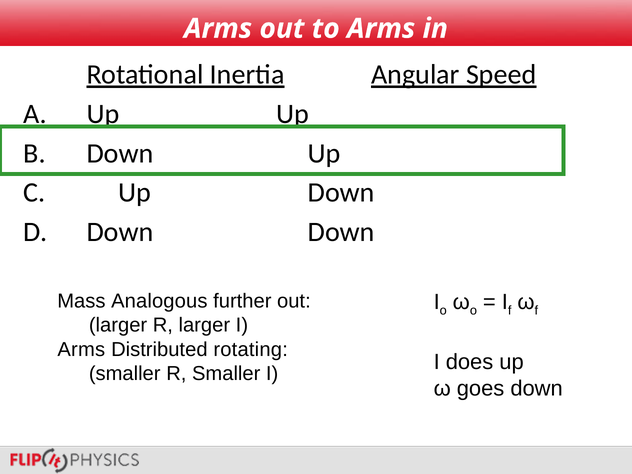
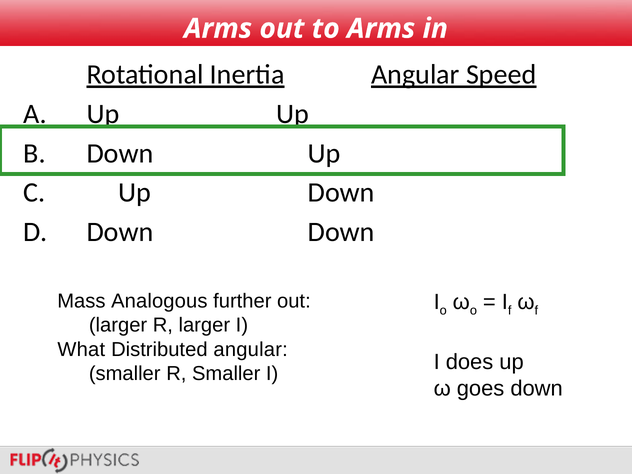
Arms: Arms -> What (81, 349)
Distributed rotating: rotating -> angular (251, 349)
